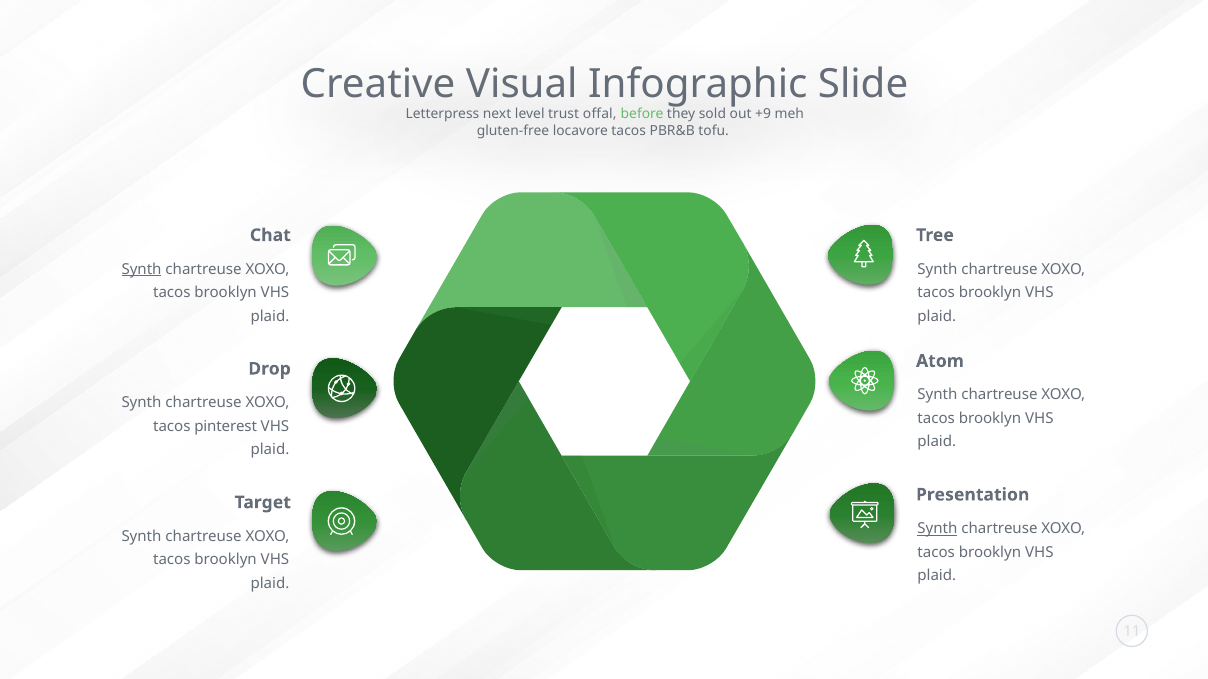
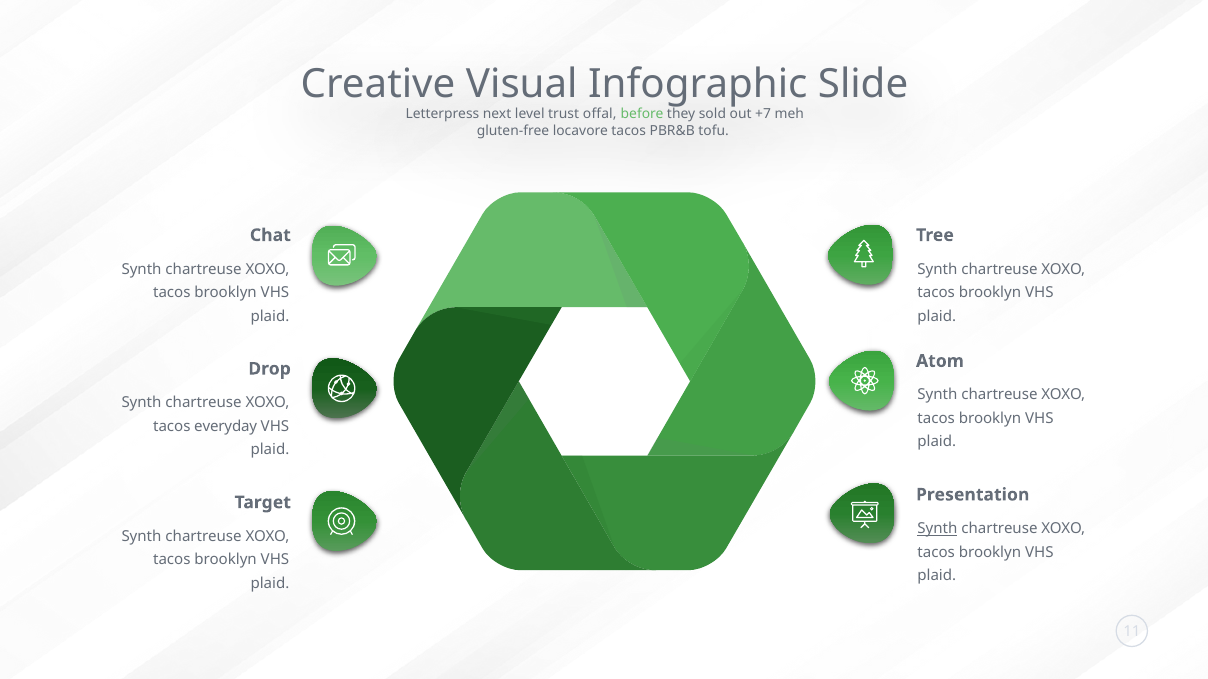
+9: +9 -> +7 (763, 114)
Synth underline: present -> none (142, 269)
pinterest: pinterest -> everyday (226, 427)
